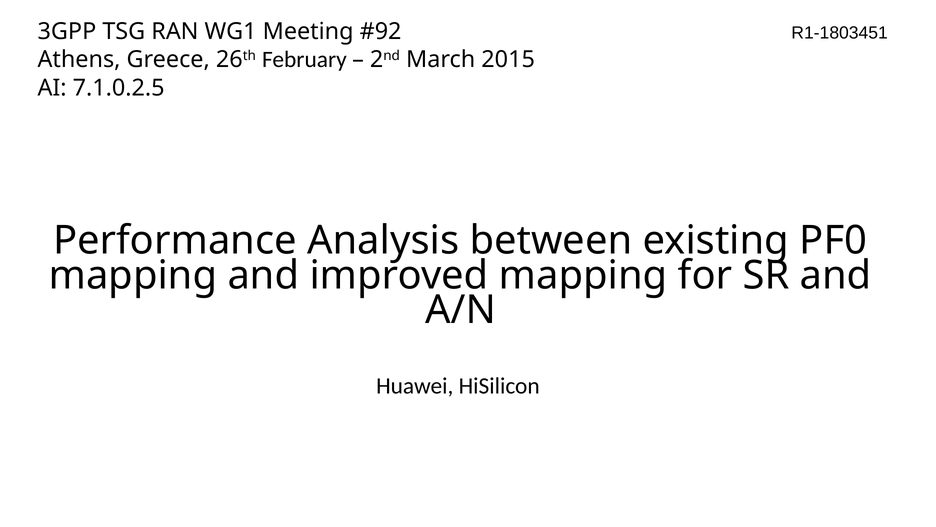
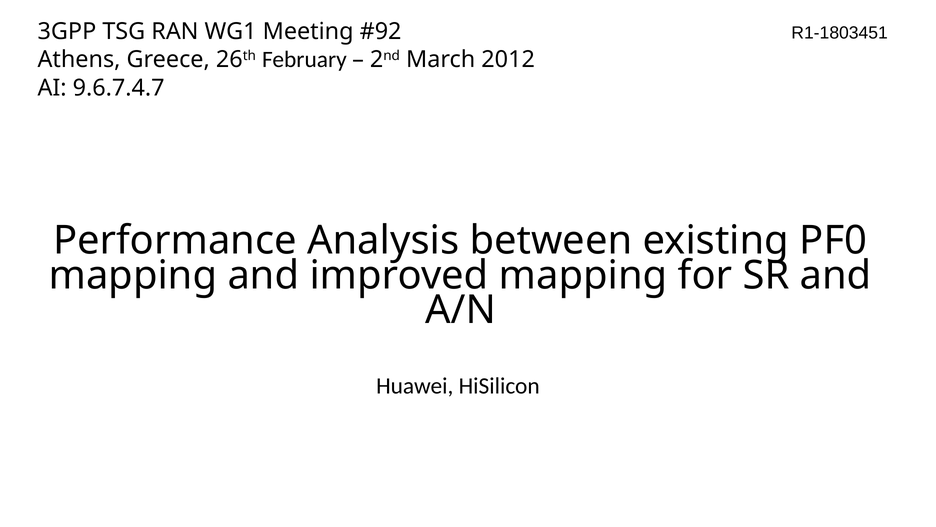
2015: 2015 -> 2012 (508, 60)
7.1.0.2.5: 7.1.0.2.5 -> 9.6.7.4.7 (119, 88)
